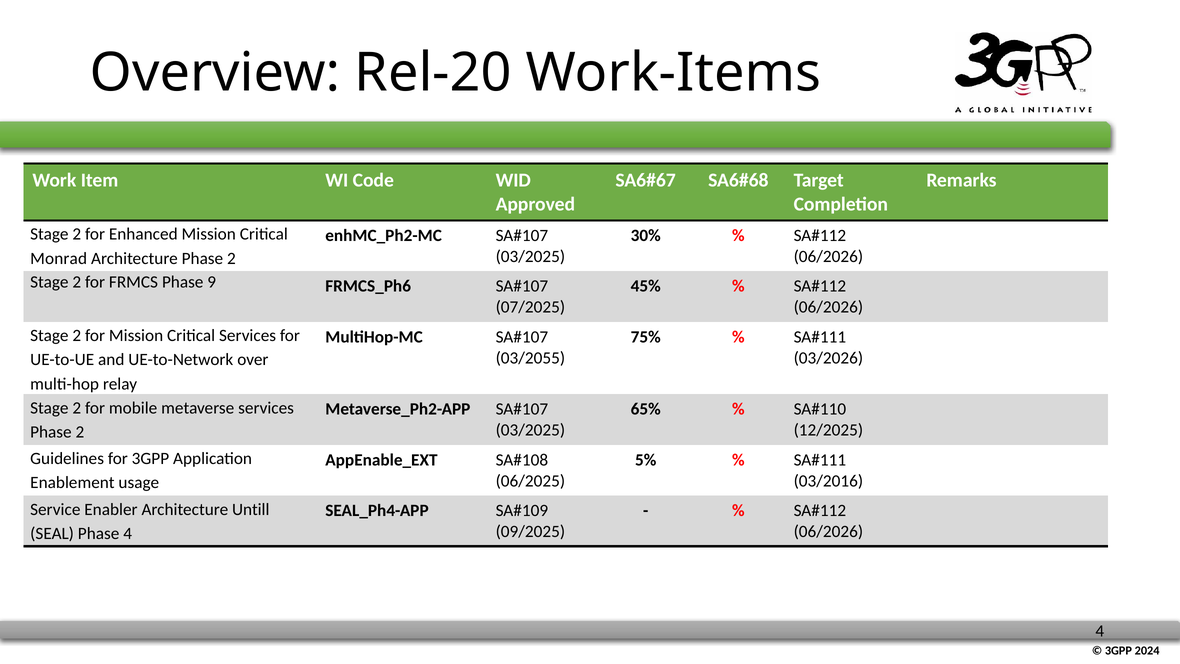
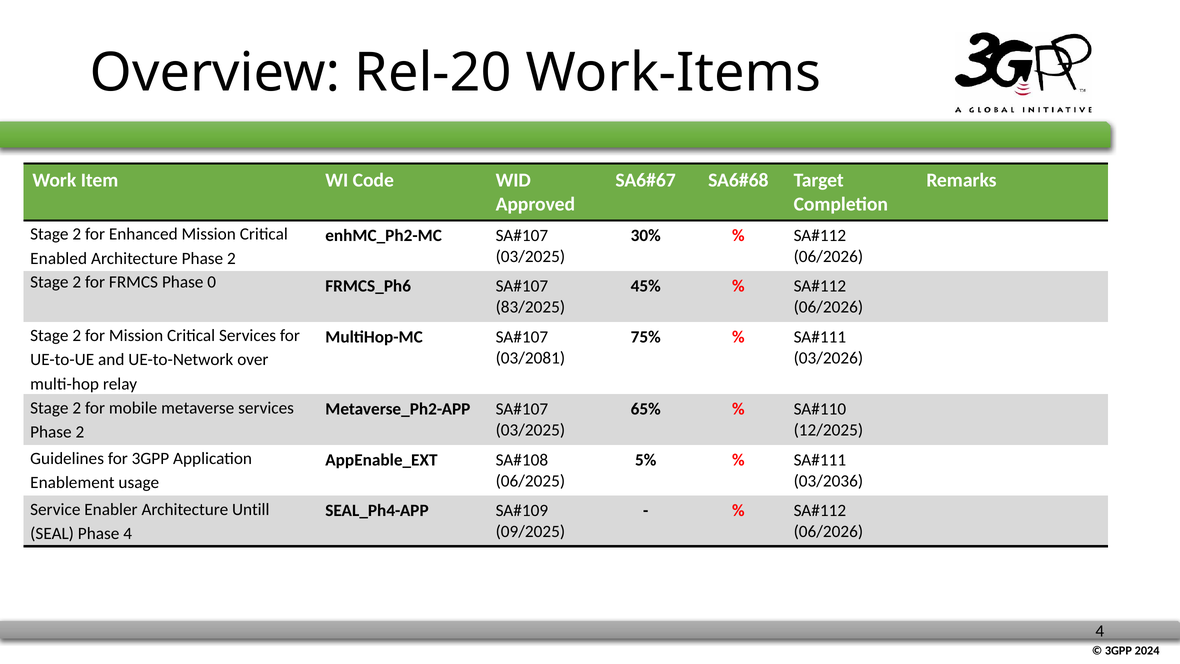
Monrad: Monrad -> Enabled (59, 258)
9: 9 -> 0 (212, 282)
07/2025: 07/2025 -> 83/2025 (530, 307)
03/2055: 03/2055 -> 03/2081 (530, 358)
03/2016: 03/2016 -> 03/2036 (828, 481)
